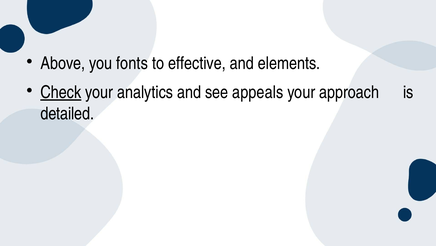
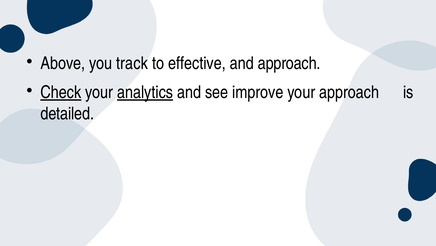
fonts: fonts -> track (132, 63)
and elements: elements -> approach (289, 63)
analytics underline: none -> present (145, 92)
appeals: appeals -> improve (258, 92)
